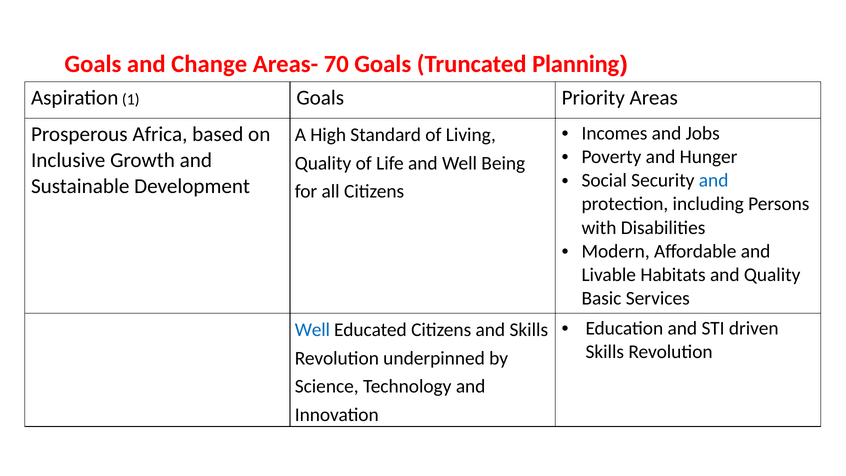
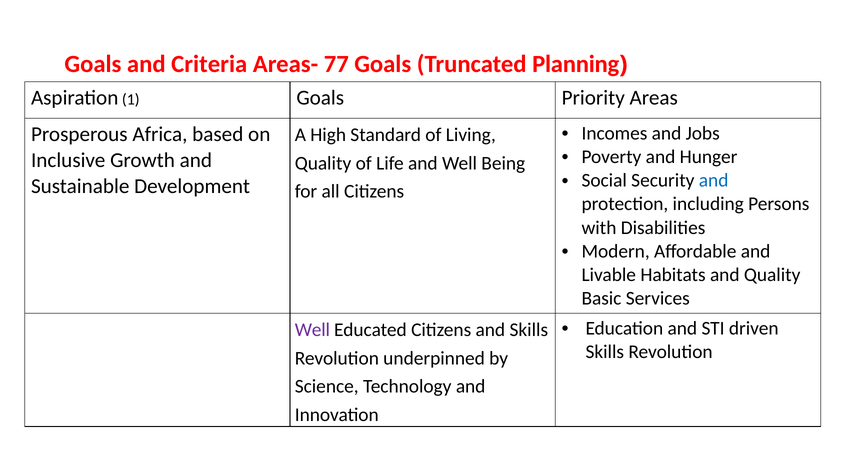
Change: Change -> Criteria (209, 64)
70: 70 -> 77 (336, 64)
Well colour: blue -> purple (312, 330)
